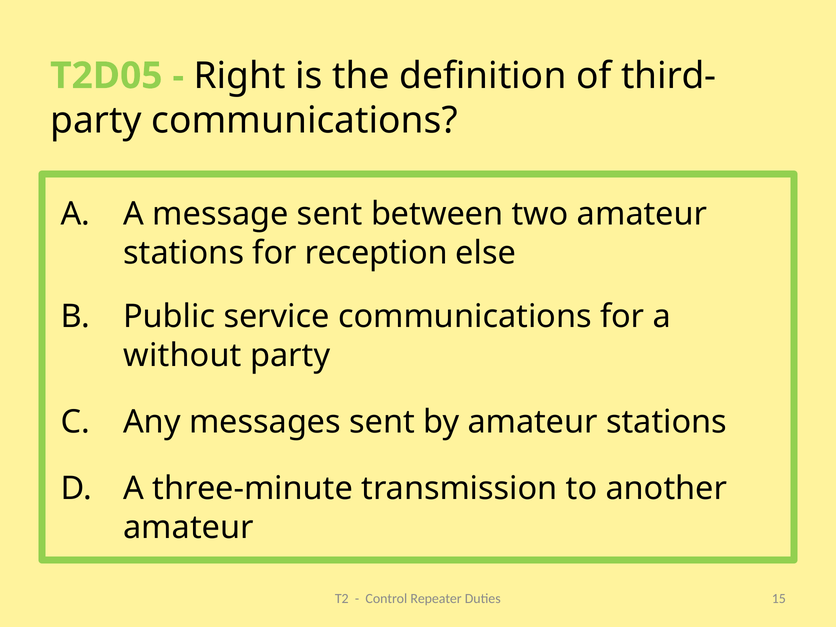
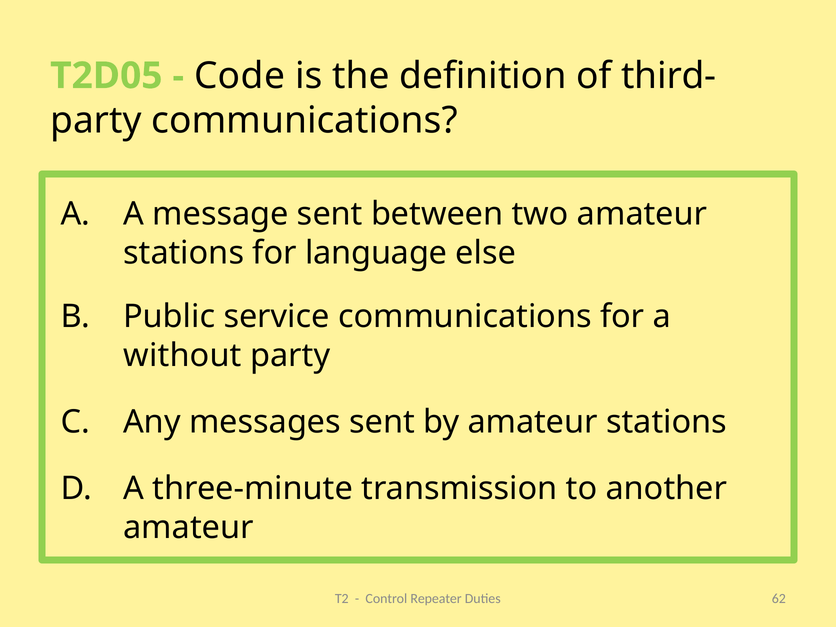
Right: Right -> Code (240, 76)
reception: reception -> language (376, 253)
15: 15 -> 62 (779, 599)
